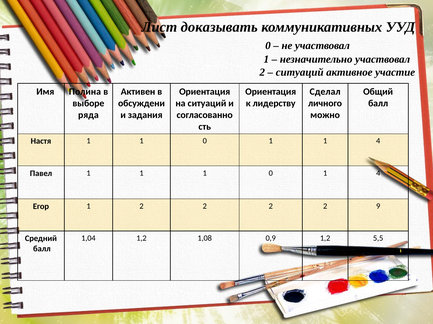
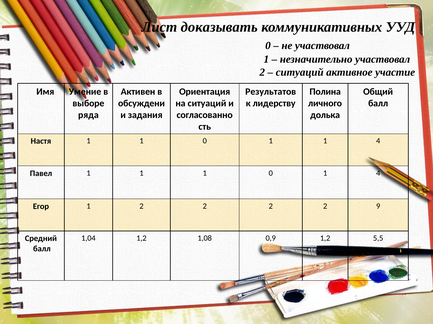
Полина: Полина -> Умение (85, 92)
Ориентация: Ориентация -> Результатов (271, 92)
Сделал: Сделал -> Полина (325, 92)
можно: можно -> долька (325, 115)
